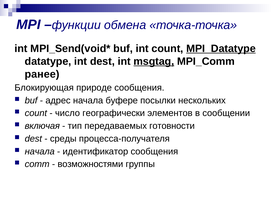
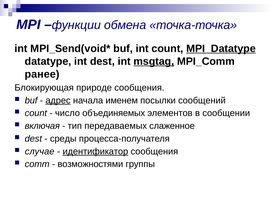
адрес underline: none -> present (58, 100)
буфере: буфере -> именем (122, 100)
нескольких: нескольких -> сообщений (202, 100)
географически: географически -> объединяемых (114, 113)
готовности: готовности -> слаженное (172, 126)
начала: начала -> случае (40, 151)
идентификатор underline: none -> present (95, 151)
